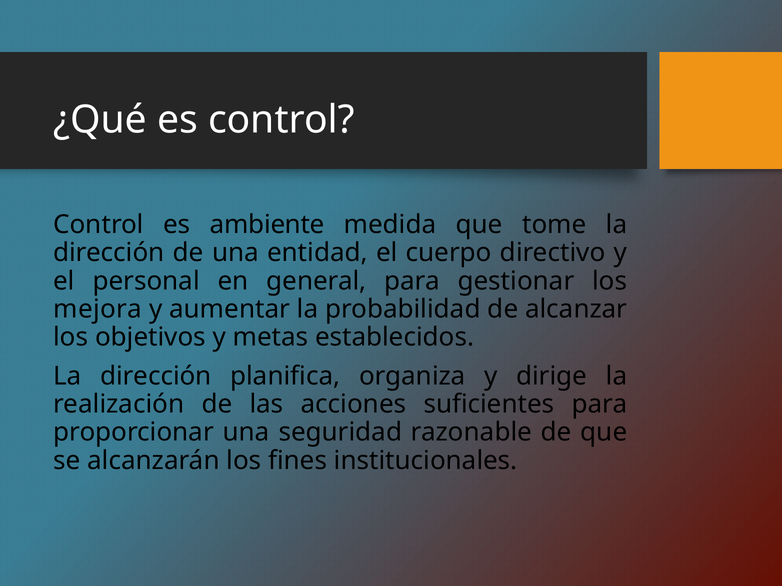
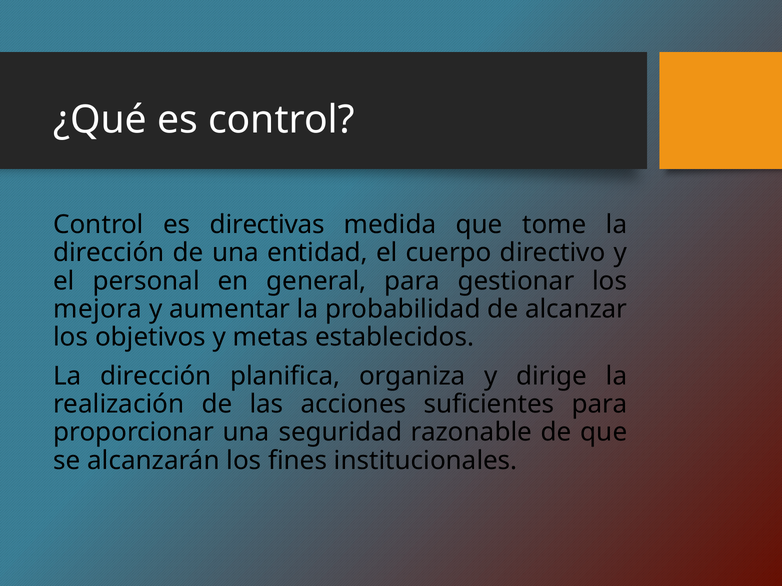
ambiente: ambiente -> directivas (267, 225)
